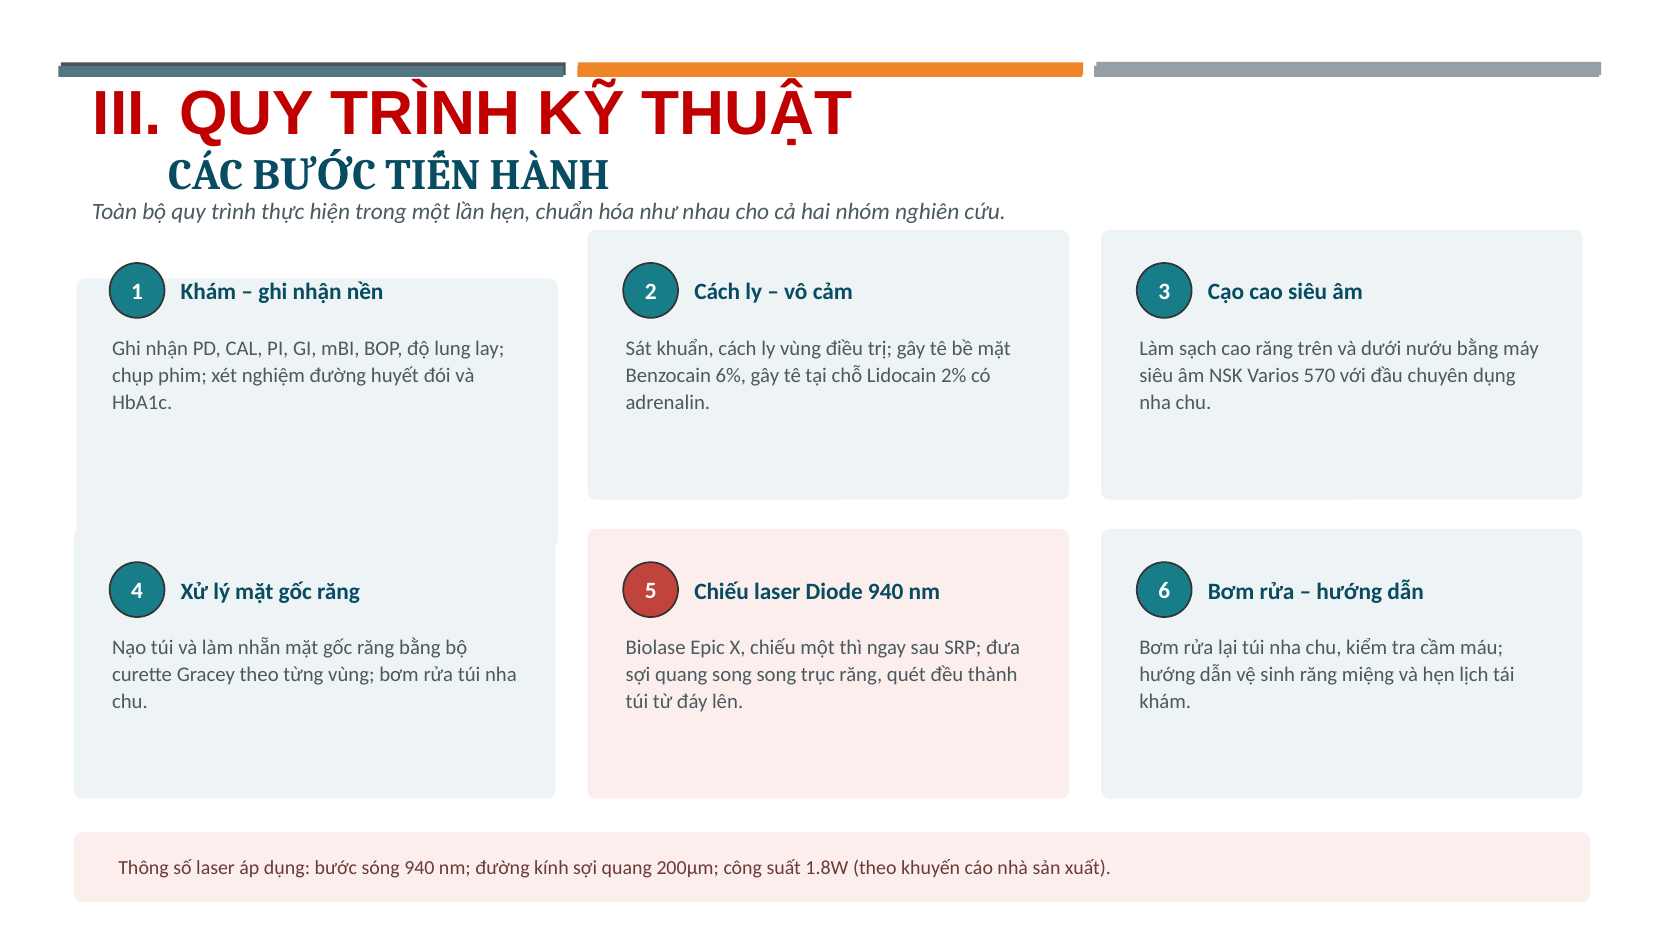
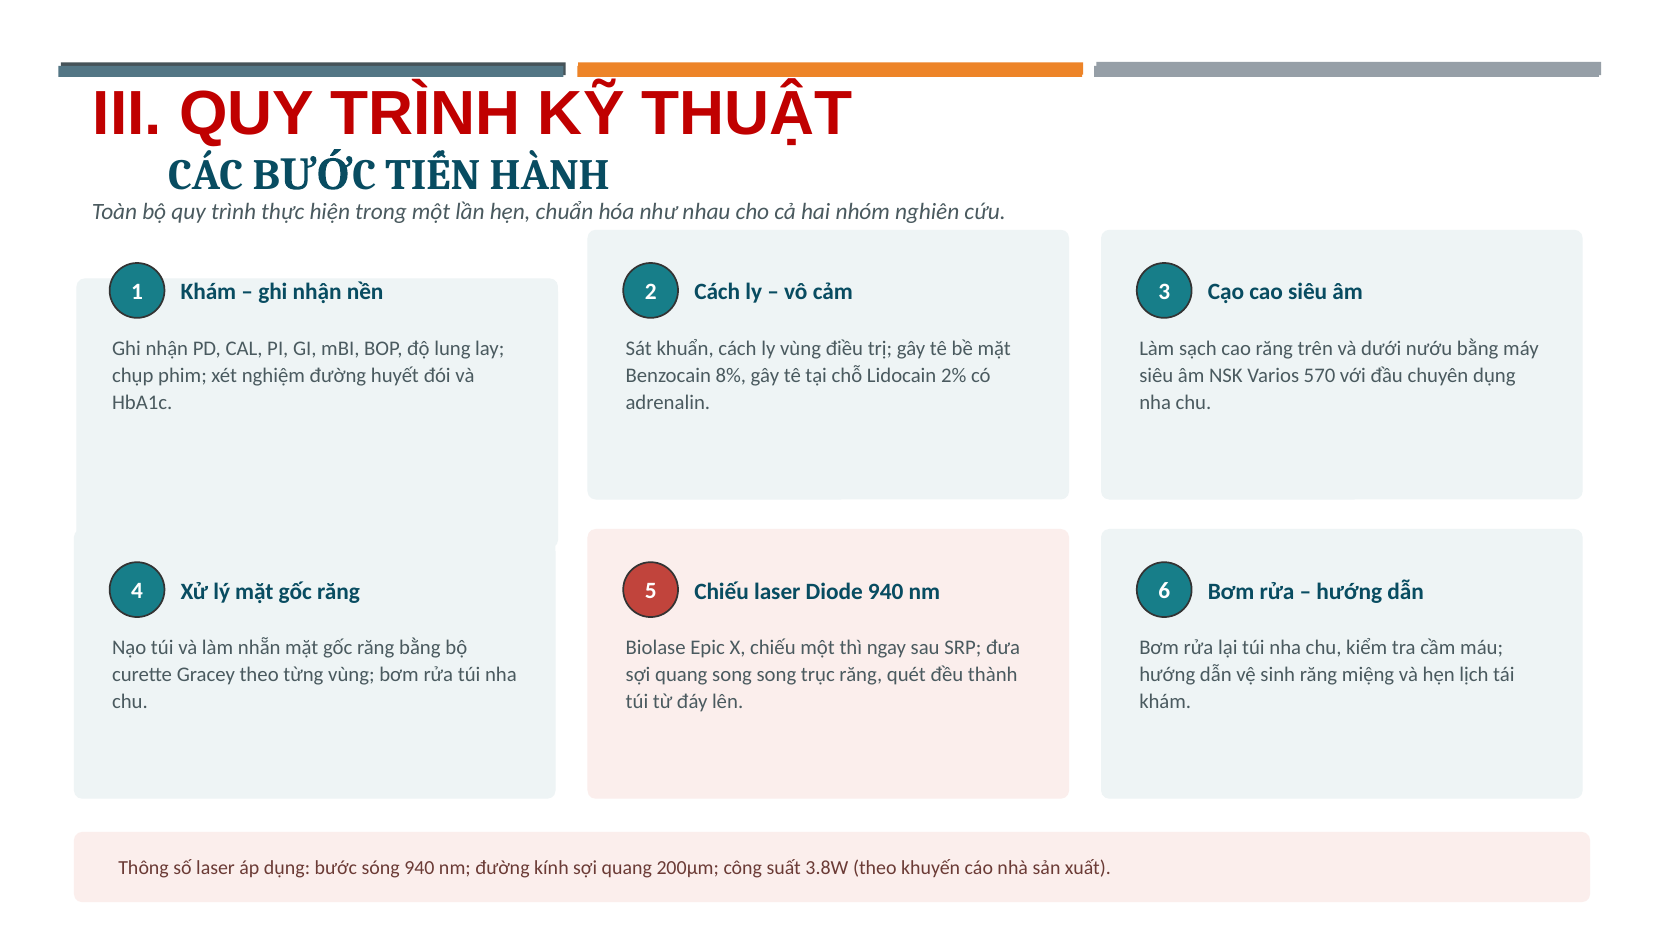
6%: 6% -> 8% (731, 375)
1.8W: 1.8W -> 3.8W (827, 868)
